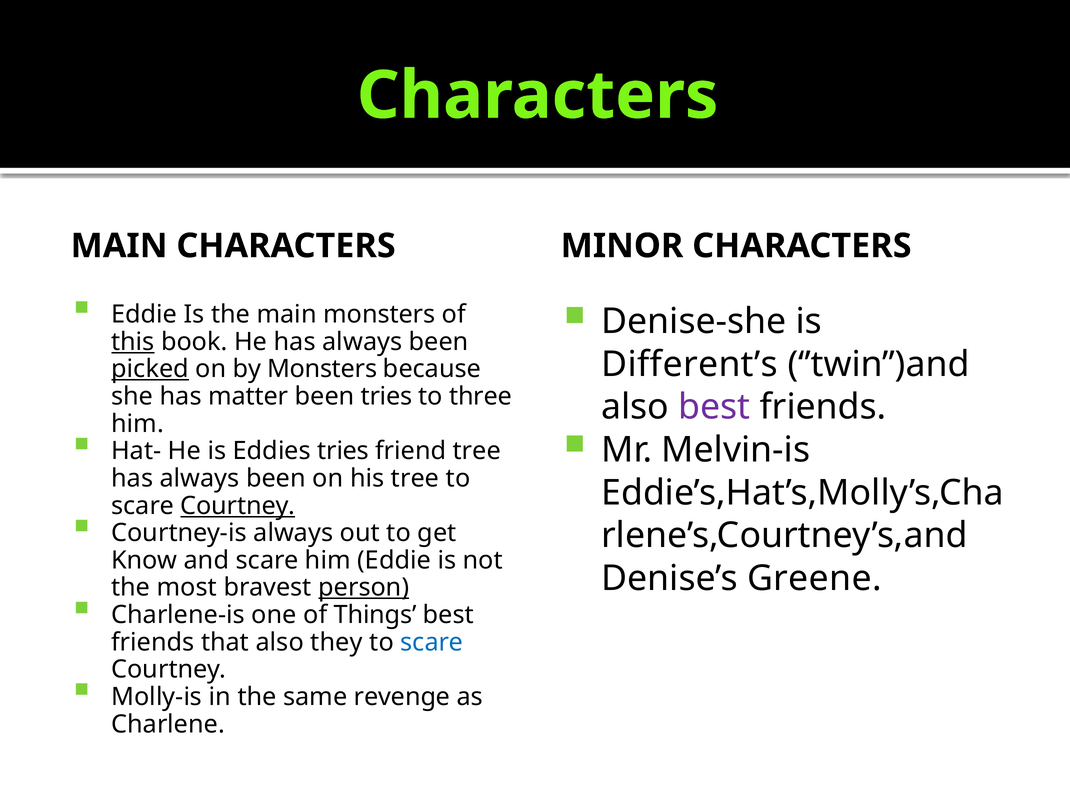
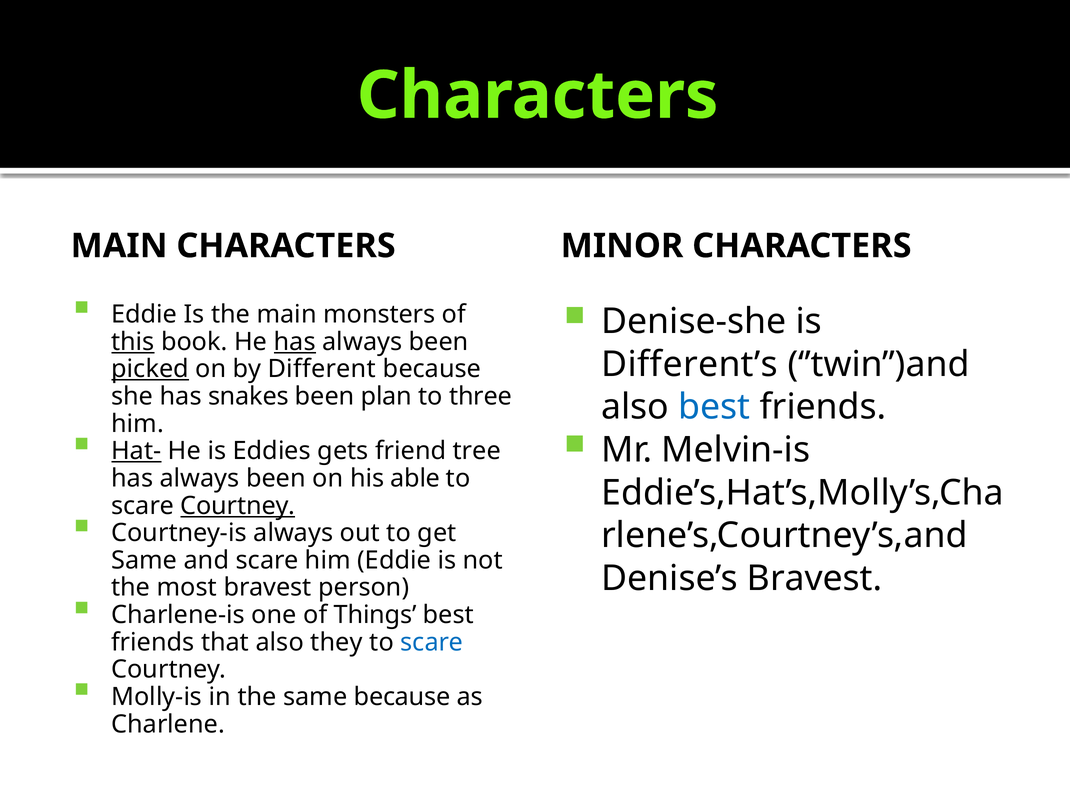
has underline: none -> present (295, 342)
by Monsters: Monsters -> Different (322, 369)
matter: matter -> snakes (248, 396)
been tries: tries -> plan (386, 396)
best colour: purple -> blue (714, 407)
Hat- underline: none -> present (136, 451)
Eddies tries: tries -> gets (343, 451)
his tree: tree -> able (415, 478)
Know: Know -> Same (144, 560)
Denise’s Greene: Greene -> Bravest (815, 578)
person underline: present -> none (364, 587)
same revenge: revenge -> because (402, 696)
